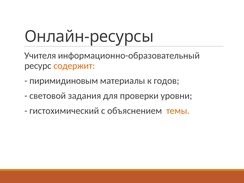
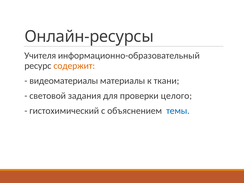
пиримидиновым: пиримидиновым -> видеоматериалы (64, 81)
годов: годов -> ткани (166, 81)
уровни: уровни -> целого (176, 96)
темы colour: orange -> blue (178, 111)
